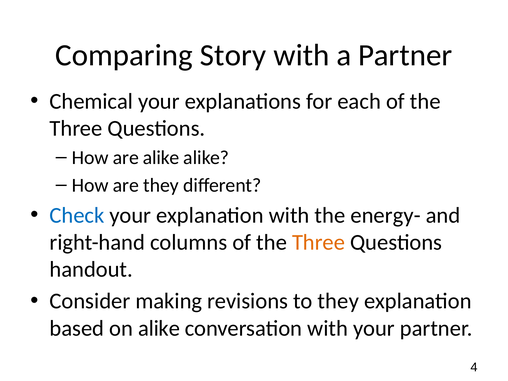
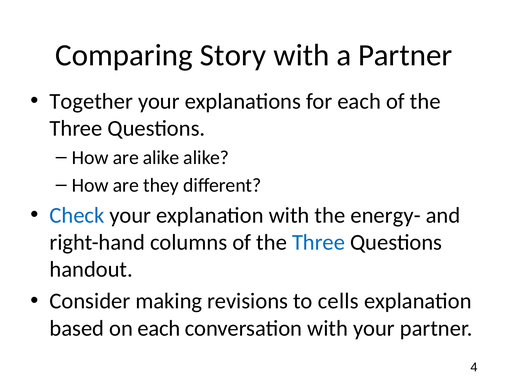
Chemical: Chemical -> Together (91, 101)
Three colour: orange -> blue (319, 242)
to they: they -> cells (338, 301)
on alike: alike -> each (159, 328)
